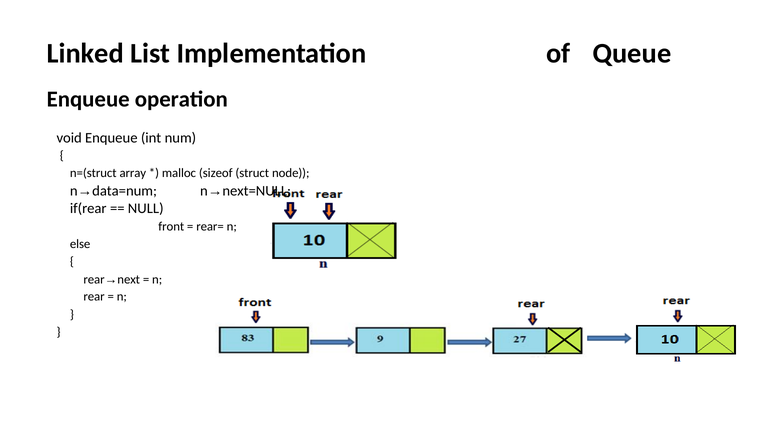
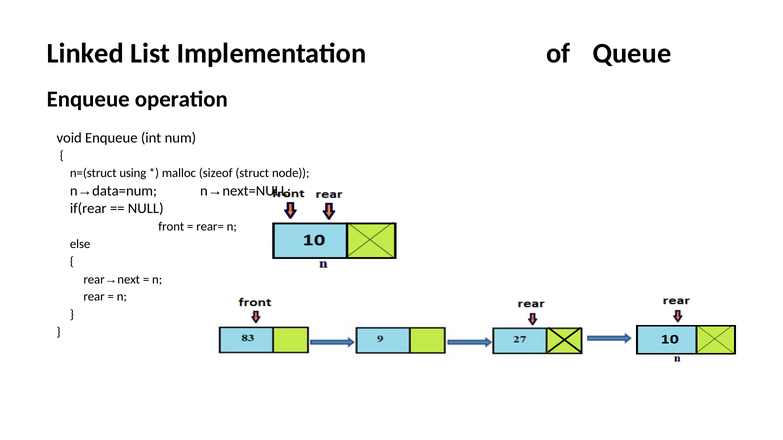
array: array -> using (133, 173)
